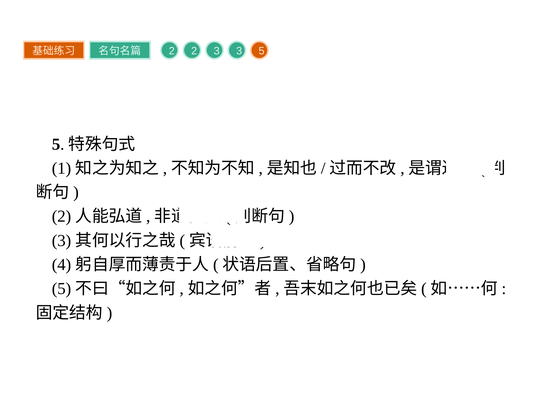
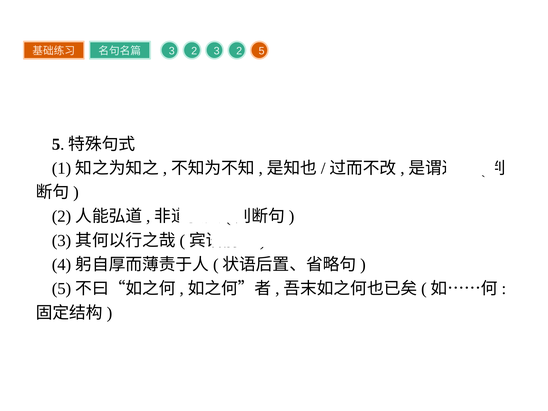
2: 2 -> 3 (172, 51)
2 3 3: 3 -> 2 (239, 51)
